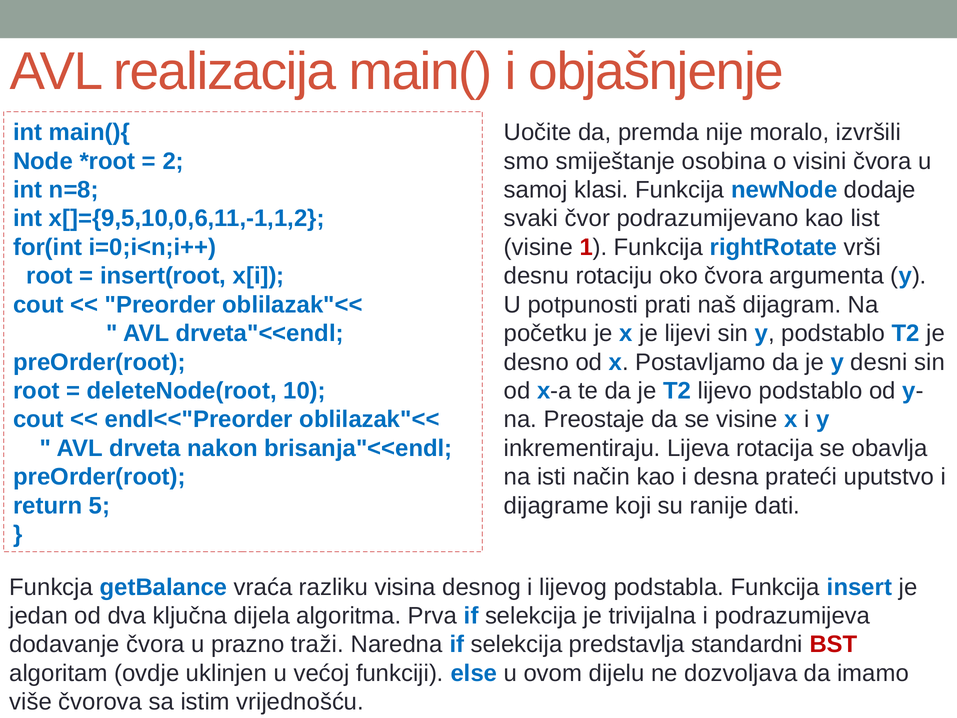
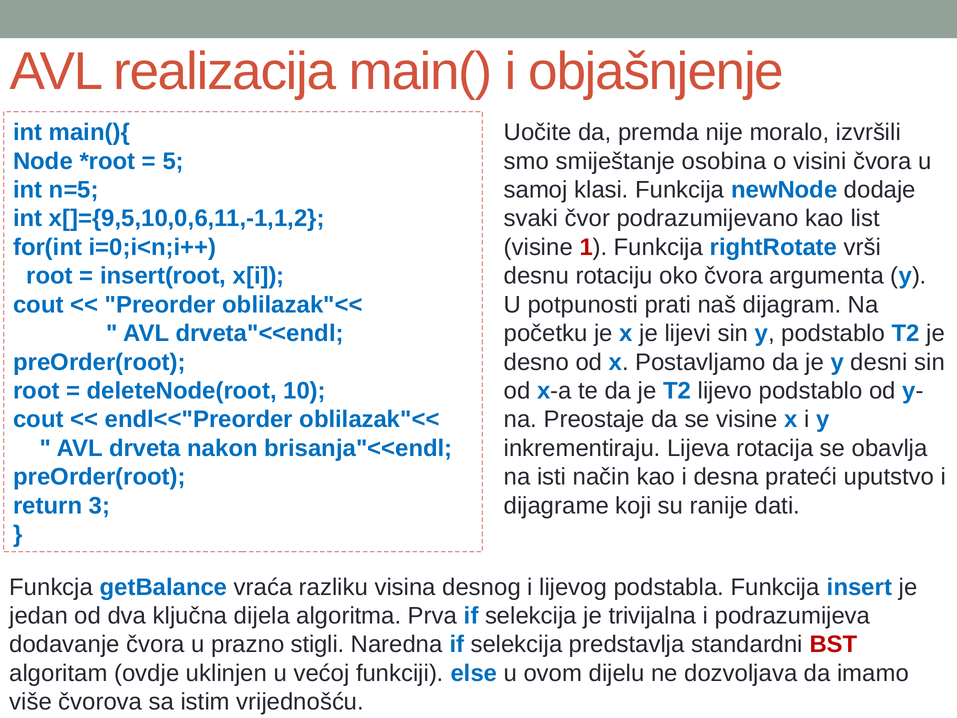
2: 2 -> 5 (173, 161)
n=8: n=8 -> n=5 (74, 190)
5: 5 -> 3 (100, 506)
traži: traži -> stigli (318, 644)
